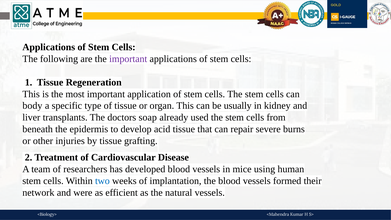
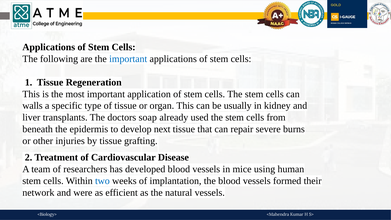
important colour: purple -> blue (128, 59)
body: body -> walls (33, 106)
acid: acid -> next (162, 129)
